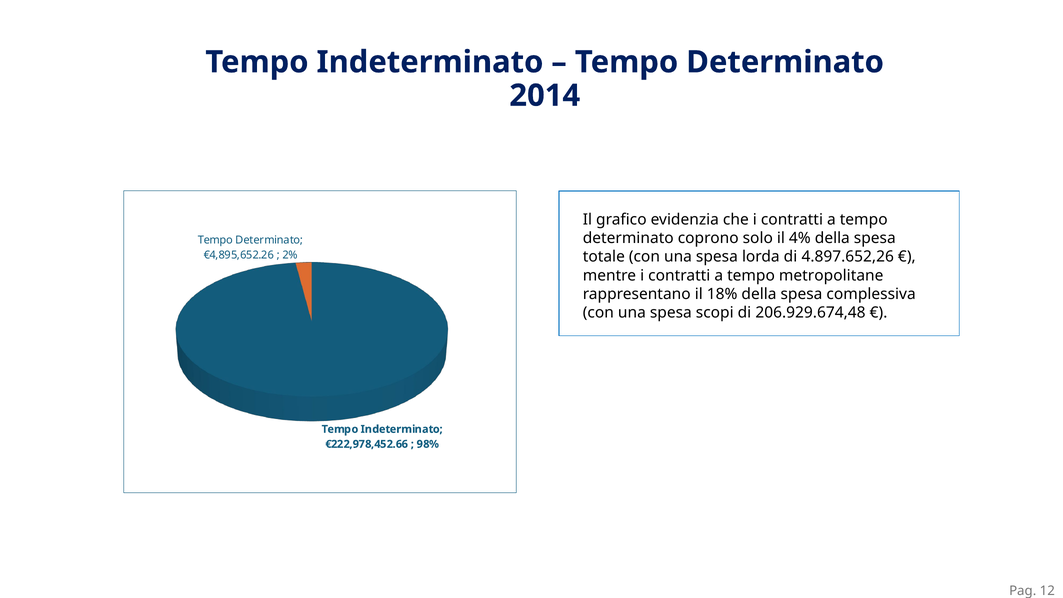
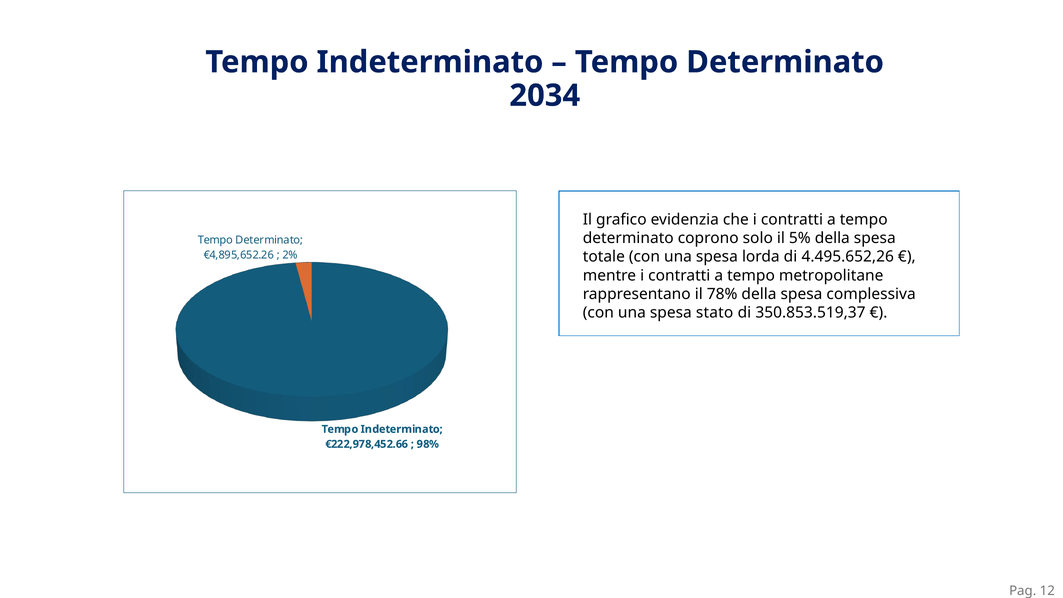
2014: 2014 -> 2034 (545, 96)
4%: 4% -> 5% (800, 238)
4.897.652,26: 4.897.652,26 -> 4.495.652,26 (848, 257)
18%: 18% -> 78% (722, 294)
scopi: scopi -> stato (715, 313)
206.929.674,48: 206.929.674,48 -> 350.853.519,37 (810, 313)
